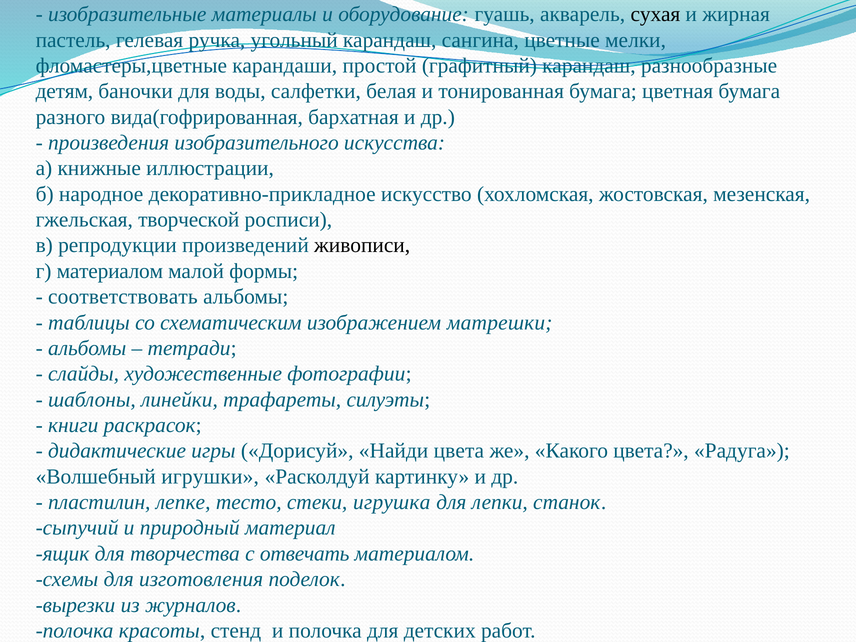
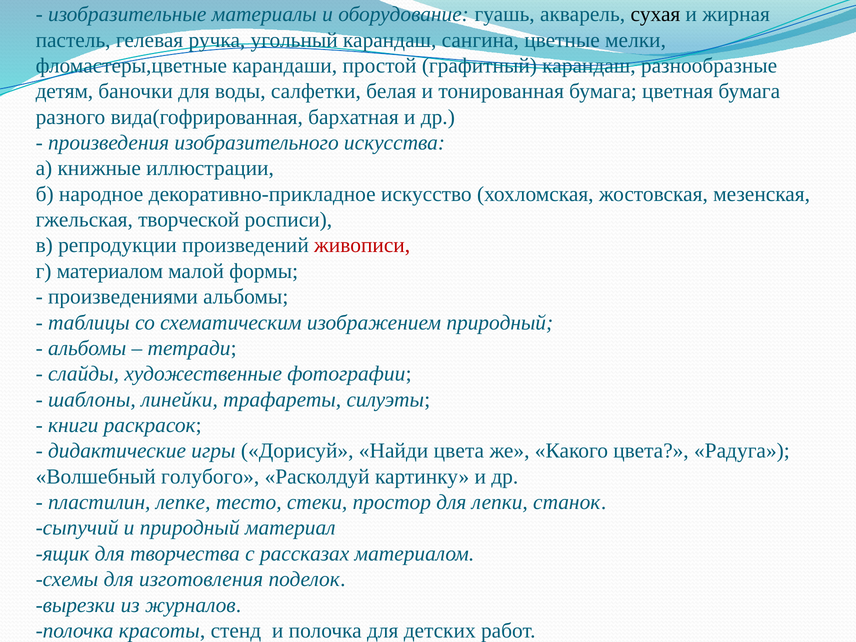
живописи colour: black -> red (362, 245)
соответствовать: соответствовать -> произведениями (123, 297)
изображением матрешки: матрешки -> природный (500, 322)
игрушки: игрушки -> голубого (210, 477)
игрушка: игрушка -> простор (392, 502)
отвечать: отвечать -> рассказах (305, 554)
